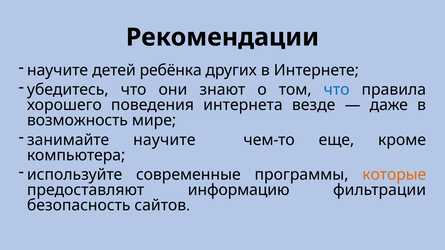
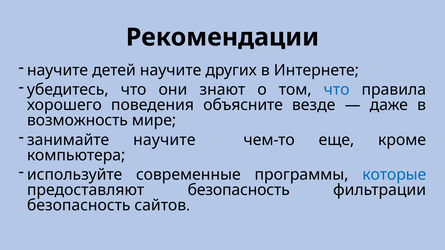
детей ребёнка: ребёнка -> научите (171, 70)
интернета: интернета -> объясните (243, 105)
которые colour: orange -> blue (394, 175)
предоставляют информацию: информацию -> безопасность (239, 190)
